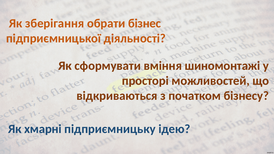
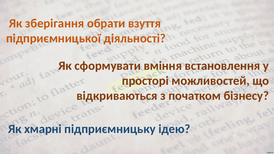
бізнес: бізнес -> взуття (145, 23)
шиномонтажі: шиномонтажі -> встановлення (222, 66)
